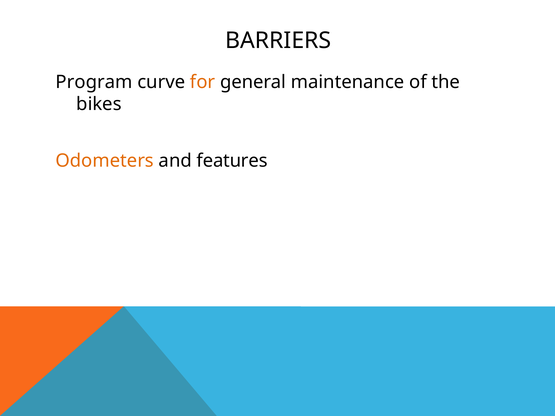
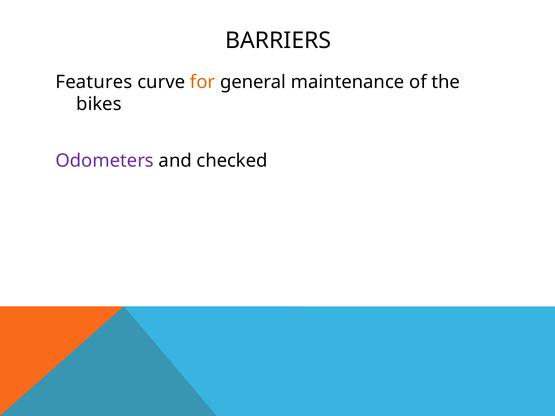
Program: Program -> Features (94, 82)
Odometers colour: orange -> purple (105, 161)
features: features -> checked (232, 161)
